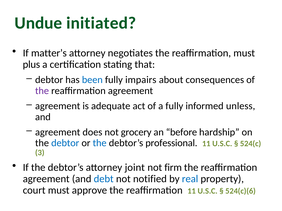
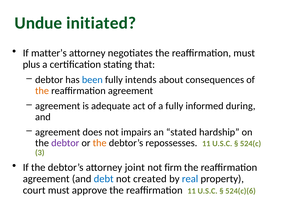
impairs: impairs -> intends (141, 80)
the colour: purple -> orange (42, 91)
unless: unless -> during (241, 106)
grocery: grocery -> impairs (136, 132)
before: before -> stated (181, 132)
debtor colour: blue -> purple (65, 143)
the colour: blue -> orange (100, 143)
professional: professional -> repossesses (171, 143)
notified: notified -> created (150, 179)
